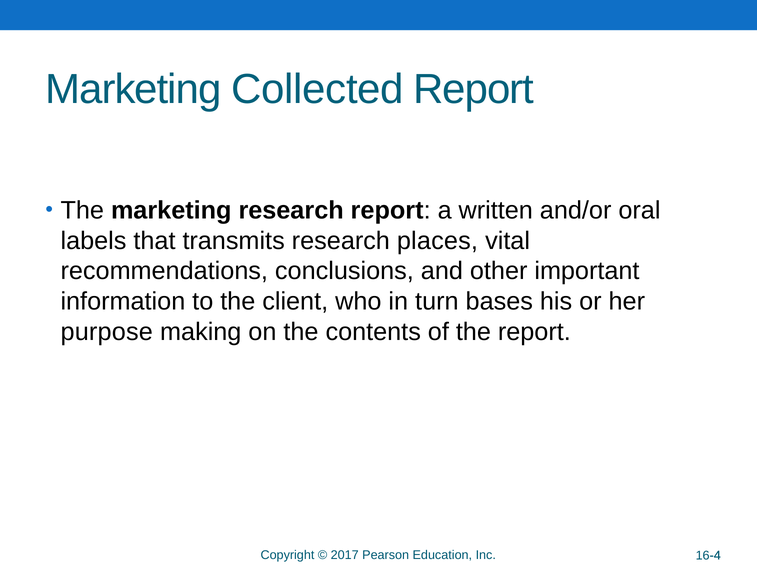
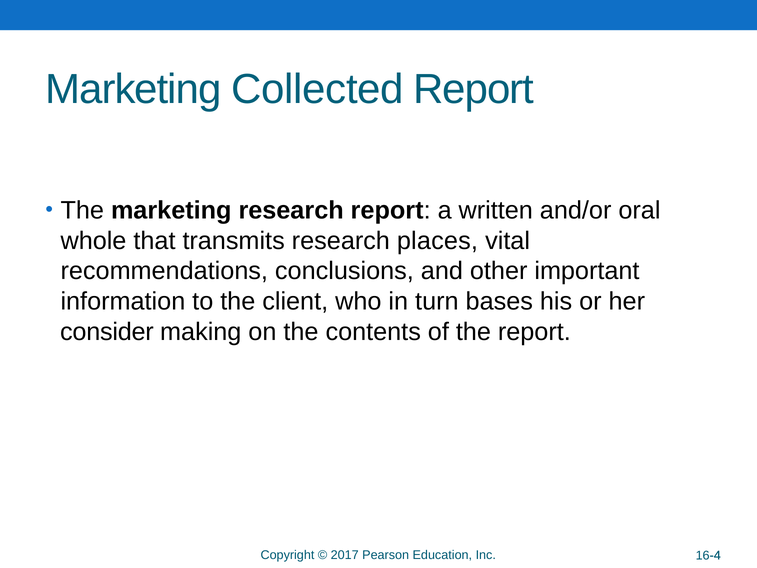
labels: labels -> whole (93, 241)
purpose: purpose -> consider (107, 332)
